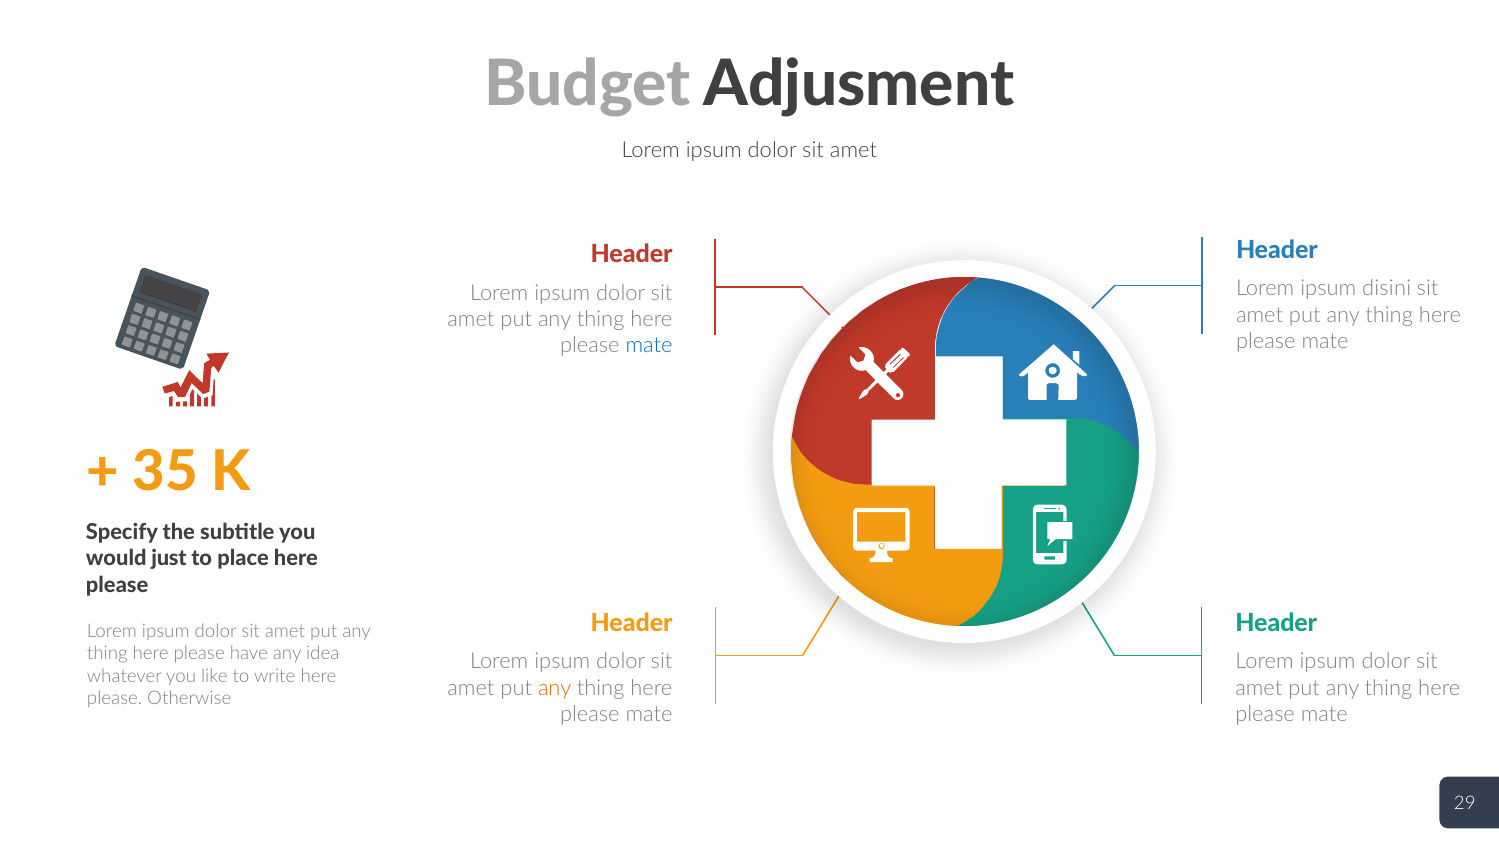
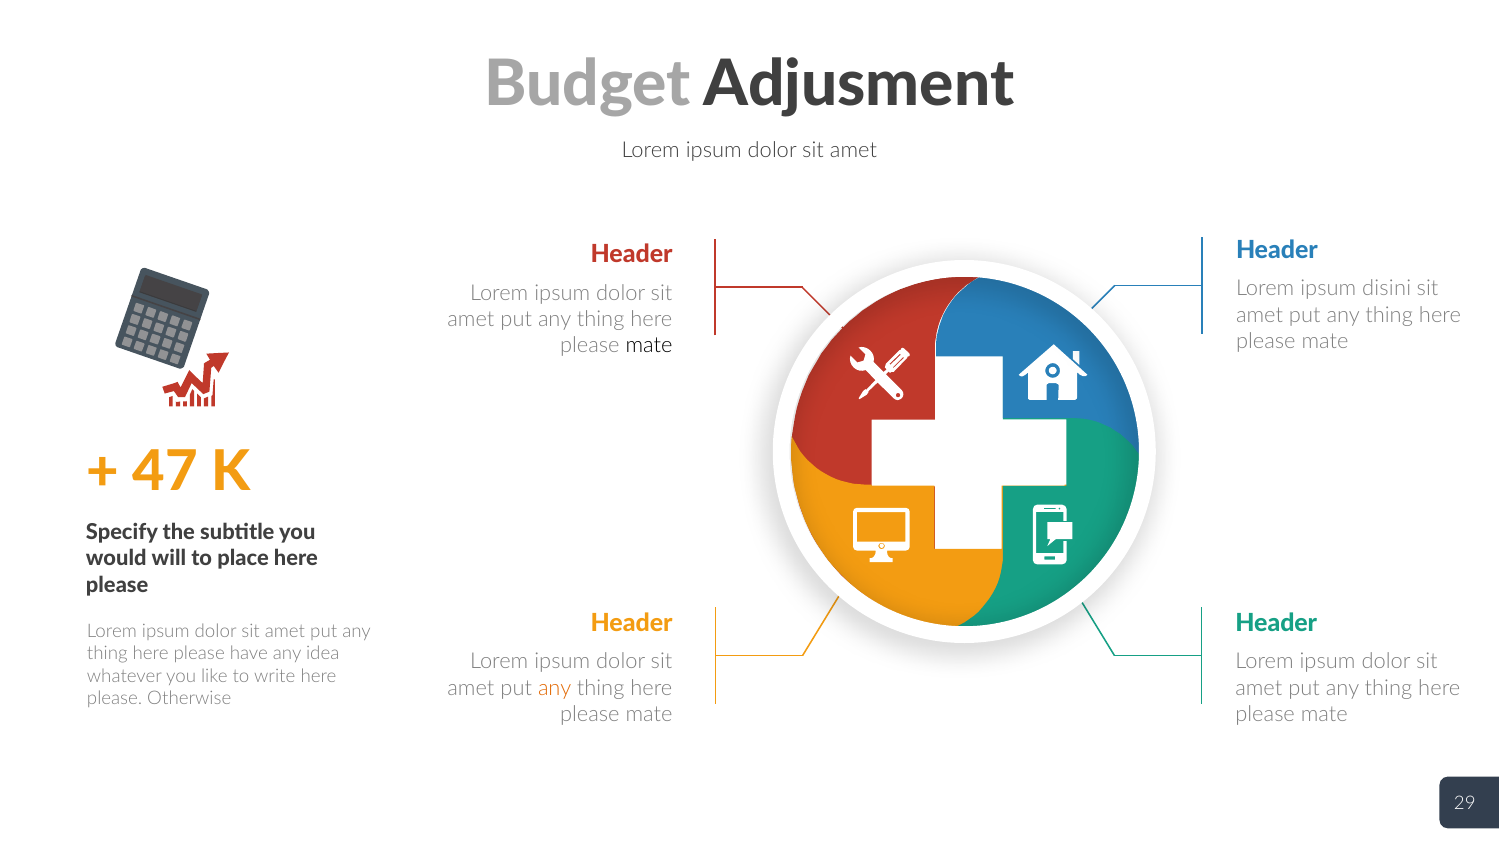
mate colour: blue -> black (649, 345)
35: 35 -> 47 (165, 472)
just: just -> will (169, 559)
